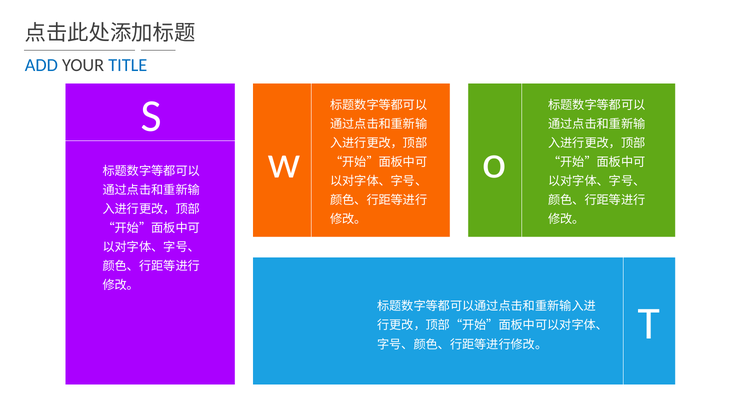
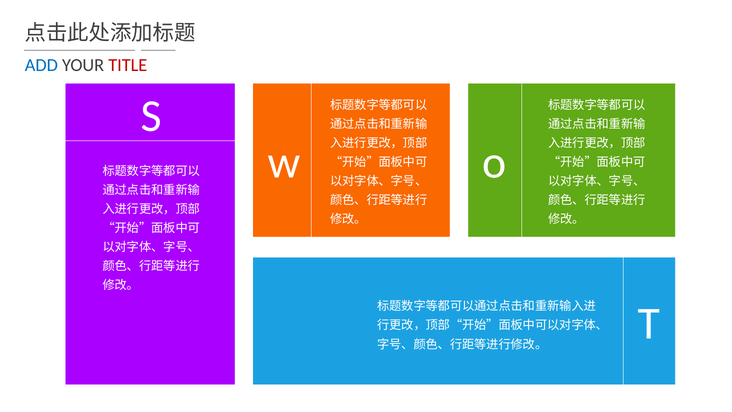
TITLE colour: blue -> red (128, 65)
